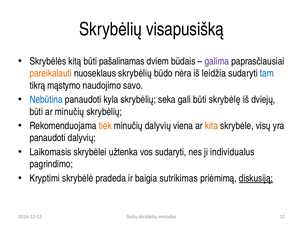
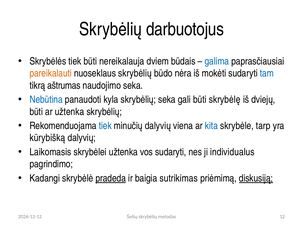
visapusišką: visapusišką -> darbuotojus (185, 29)
Skrybėlės kitą: kitą -> tiek (75, 61)
pašalinamas: pašalinamas -> nereikalauja (122, 61)
galima colour: purple -> blue (217, 61)
leidžia: leidžia -> mokėti (214, 73)
mąstymo: mąstymo -> aštrumas (64, 86)
naudojimo savo: savo -> seka (133, 86)
ar minučių: minučių -> užtenka (70, 112)
tiek colour: orange -> blue (105, 126)
kita colour: orange -> blue (211, 126)
visų: visų -> tarp (263, 126)
panaudoti: panaudoti -> kūrybišką (47, 138)
Kryptimi: Kryptimi -> Kadangi (45, 178)
pradeda underline: none -> present (111, 178)
